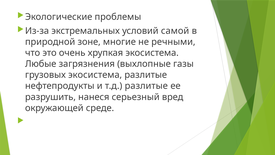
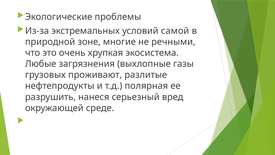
грузовых экосистема: экосистема -> проживают (95, 75)
т.д разлитые: разлитые -> полярная (146, 86)
